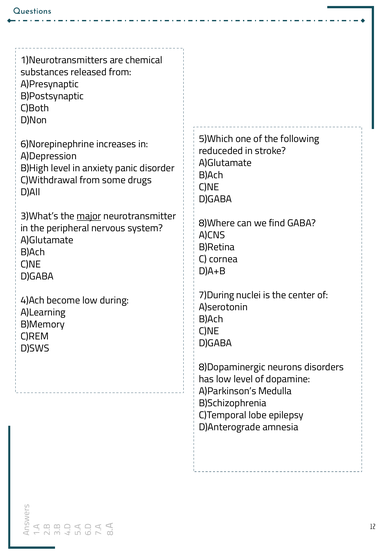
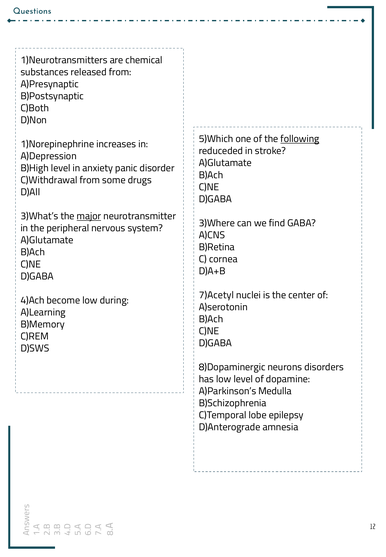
following underline: none -> present (300, 139)
6)Norepinephrine: 6)Norepinephrine -> 1)Norepinephrine (57, 144)
8)Where: 8)Where -> 3)Where (217, 223)
7)During: 7)During -> 7)Acetyl (216, 295)
